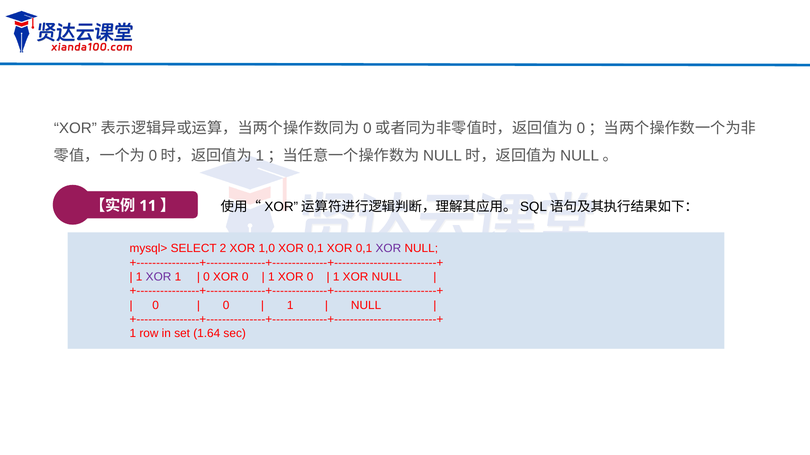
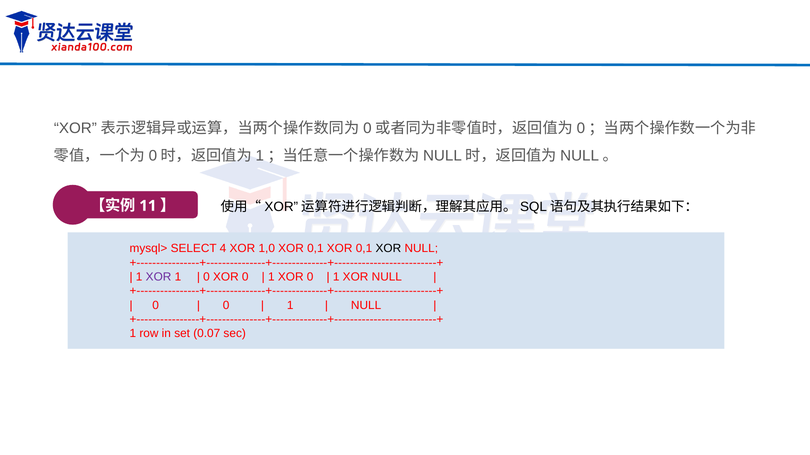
2: 2 -> 4 (223, 249)
XOR colour: purple -> black (388, 249)
1.64: 1.64 -> 0.07 (207, 334)
